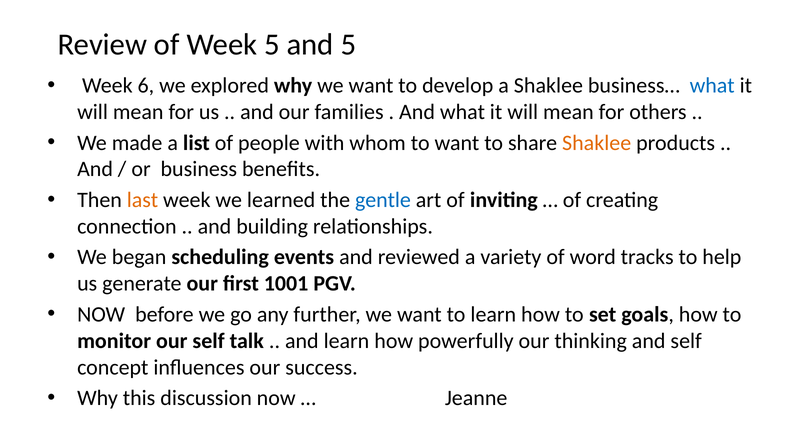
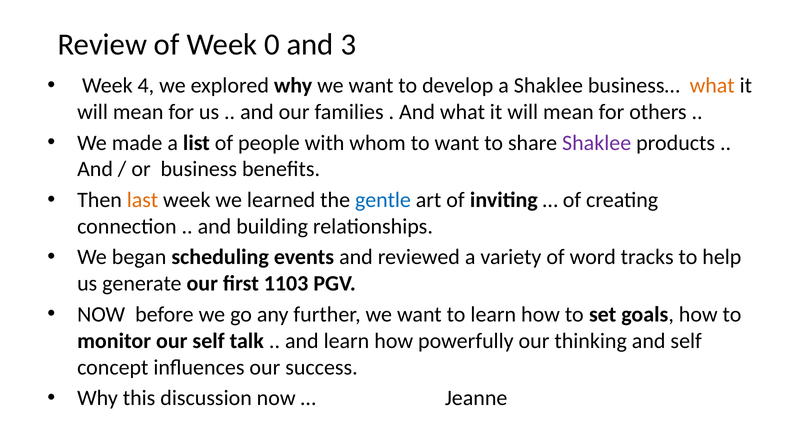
Week 5: 5 -> 0 (272, 44)
and 5: 5 -> 3 (348, 44)
6: 6 -> 4 (146, 86)
what colour: blue -> orange (712, 86)
Shaklee colour: orange -> purple (597, 143)
1001: 1001 -> 1103 (286, 284)
